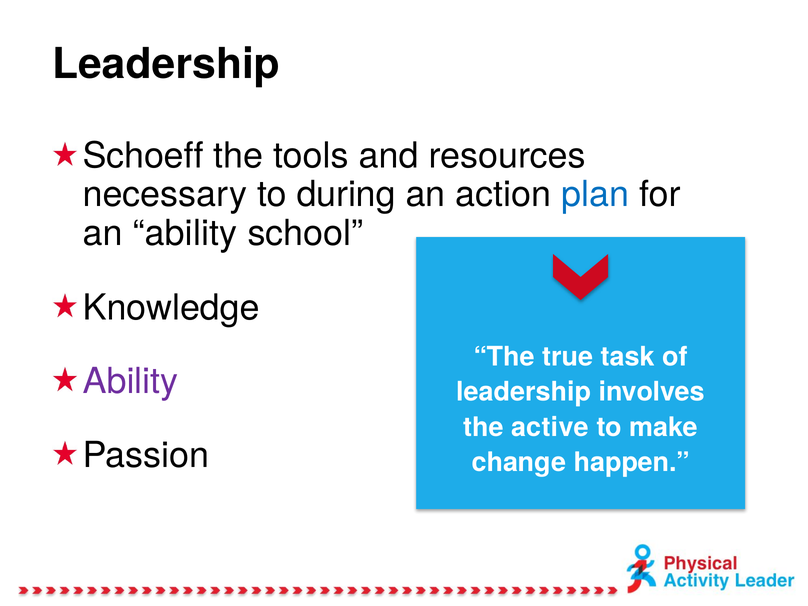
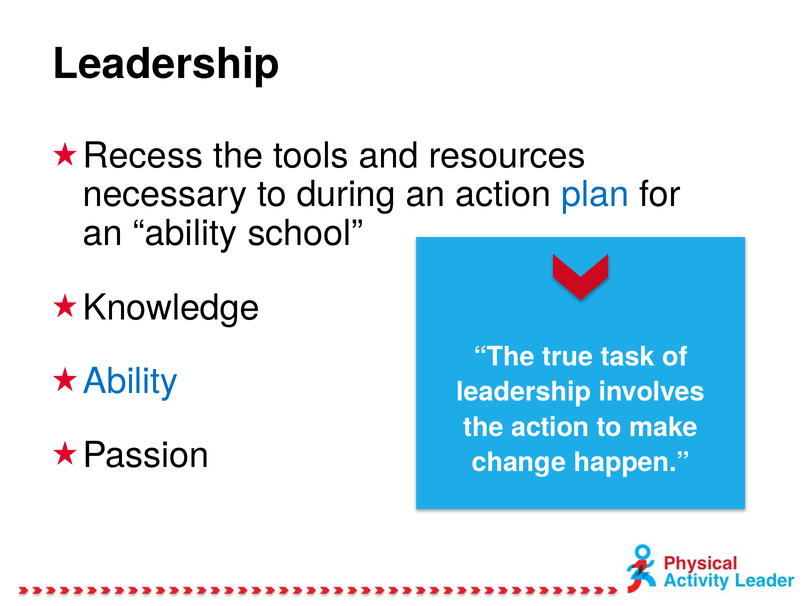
Schoeff: Schoeff -> Recess (143, 156)
Ability colour: purple -> blue (130, 382)
the active: active -> action (550, 427)
